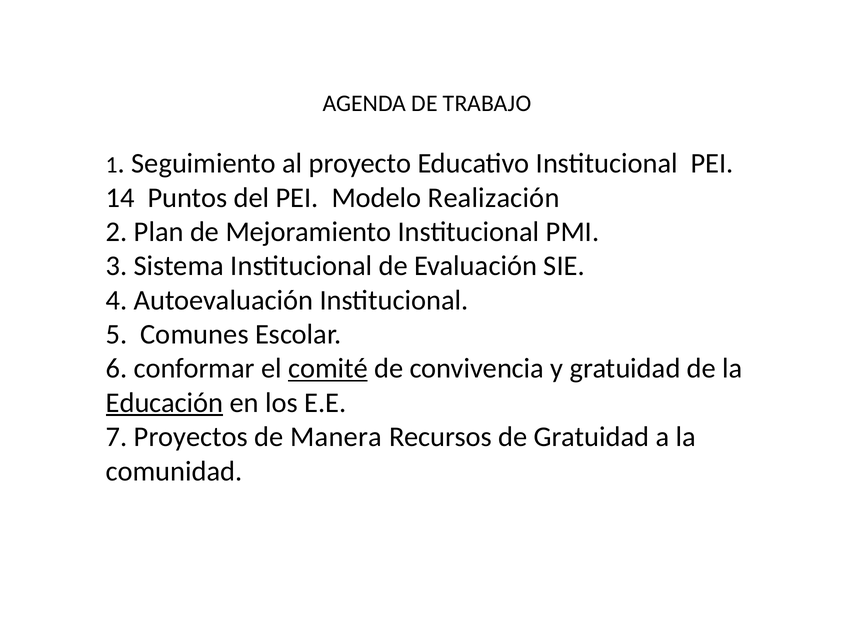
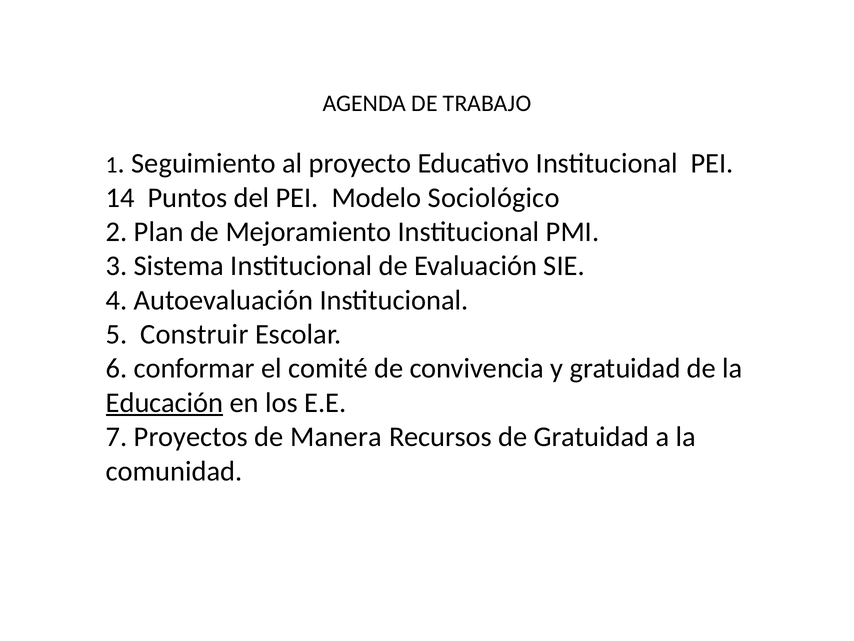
Realización: Realización -> Sociológico (494, 197)
Comunes: Comunes -> Construir (194, 334)
comité underline: present -> none (328, 368)
